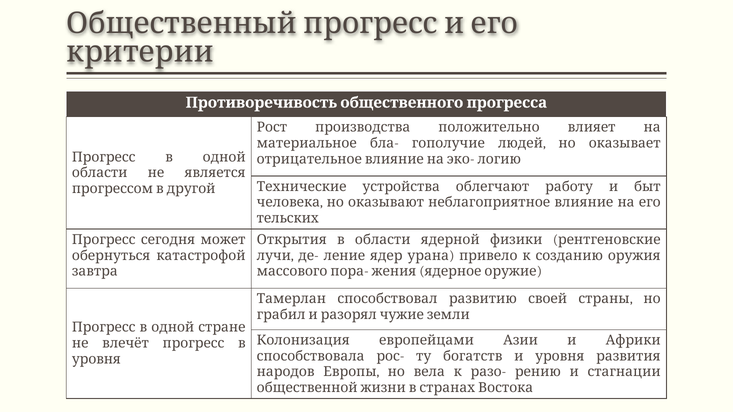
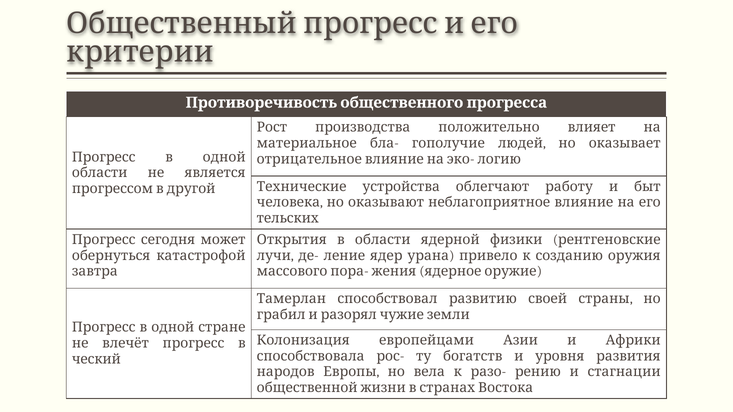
уровня: уровня -> ческий (96, 359)
